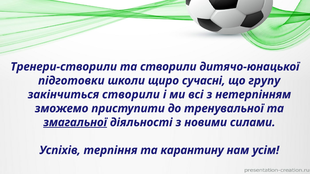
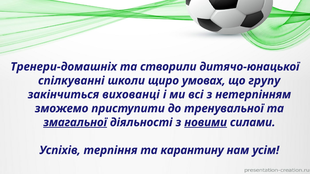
Тренери-створили: Тренери-створили -> Тренери-домашніх (64, 67)
підготовки: підготовки -> спілкуванні (71, 81)
сучасні: сучасні -> умовах (204, 81)
закінчиться створили: створили -> вихованці (131, 95)
новими underline: none -> present (206, 123)
